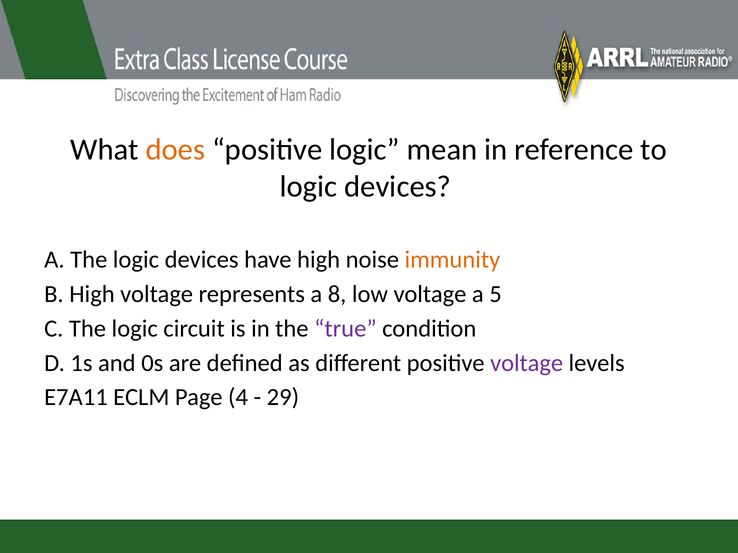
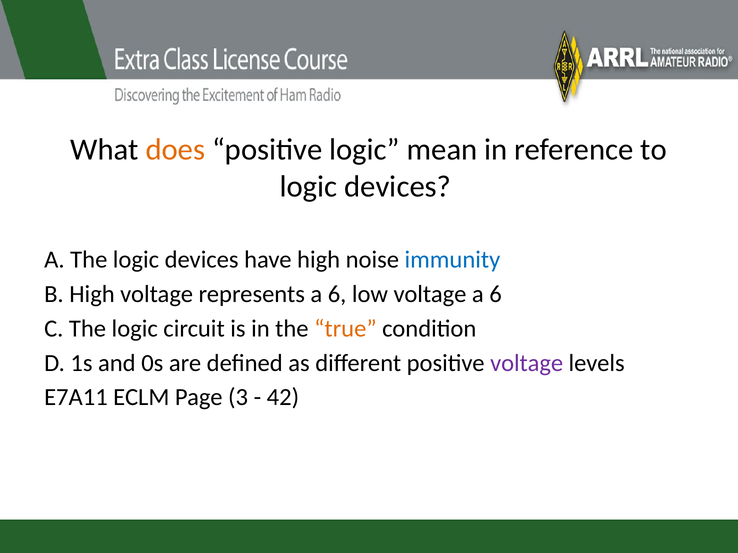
immunity colour: orange -> blue (452, 260)
represents a 8: 8 -> 6 (337, 294)
voltage a 5: 5 -> 6 (495, 294)
true colour: purple -> orange (345, 329)
4: 4 -> 3 (238, 398)
29: 29 -> 42 (283, 398)
